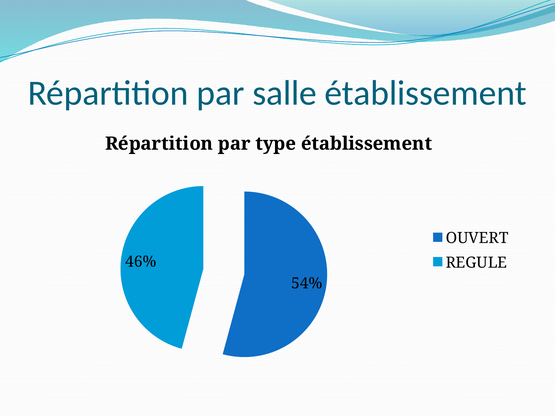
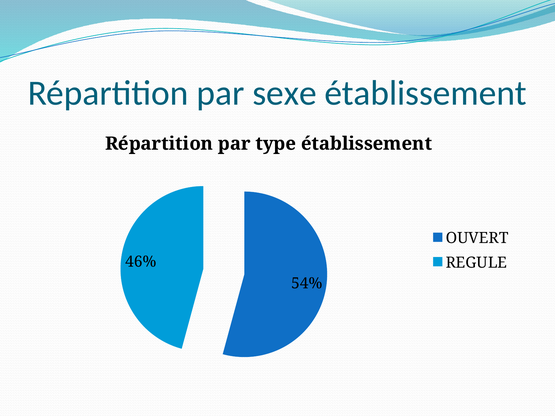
salle: salle -> sexe (285, 93)
